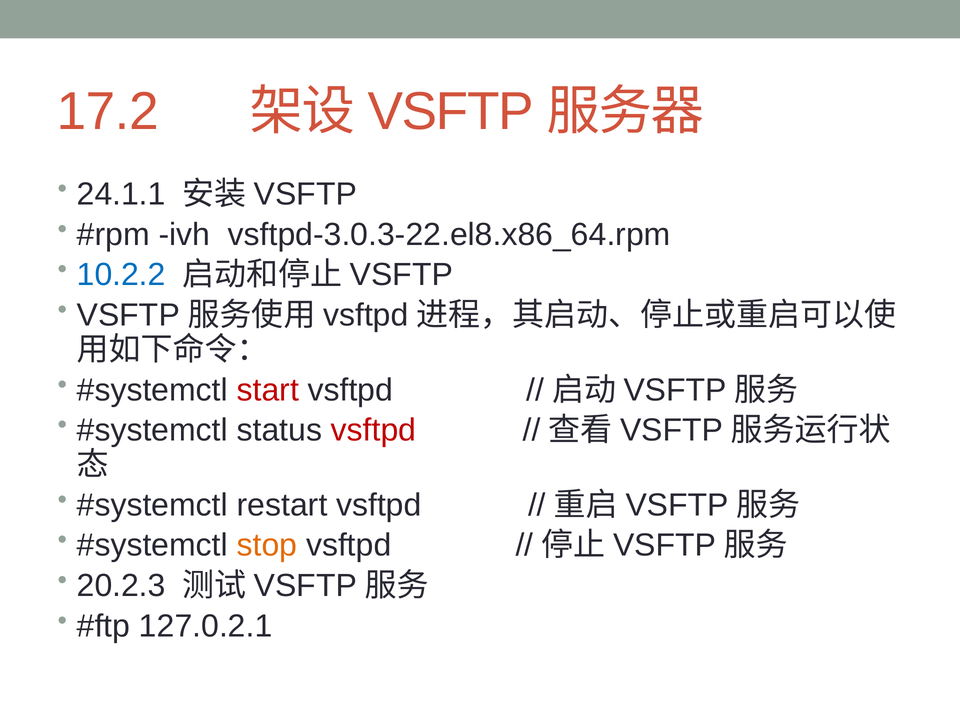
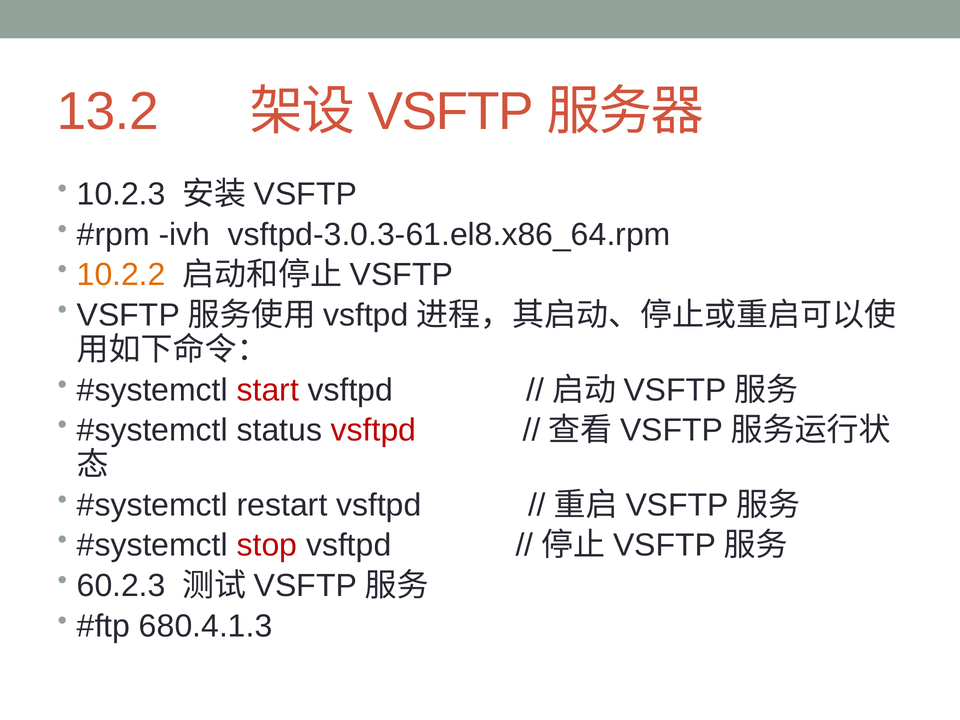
17.2: 17.2 -> 13.2 (108, 112)
24.1.1: 24.1.1 -> 10.2.3 (121, 194)
vsftpd-3.0.3-22.el8.x86_64.rpm: vsftpd-3.0.3-22.el8.x86_64.rpm -> vsftpd-3.0.3-61.el8.x86_64.rpm (449, 235)
10.2.2 colour: blue -> orange (121, 275)
stop colour: orange -> red (267, 545)
20.2.3: 20.2.3 -> 60.2.3 (121, 586)
127.0.2.1: 127.0.2.1 -> 680.4.1.3 (206, 626)
